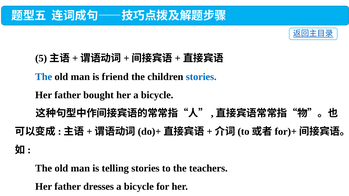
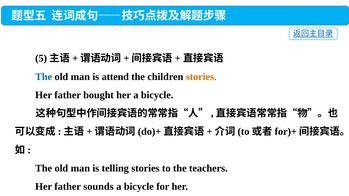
friend: friend -> attend (115, 77)
stories colour: blue -> orange (201, 77)
dresses: dresses -> sounds (98, 187)
